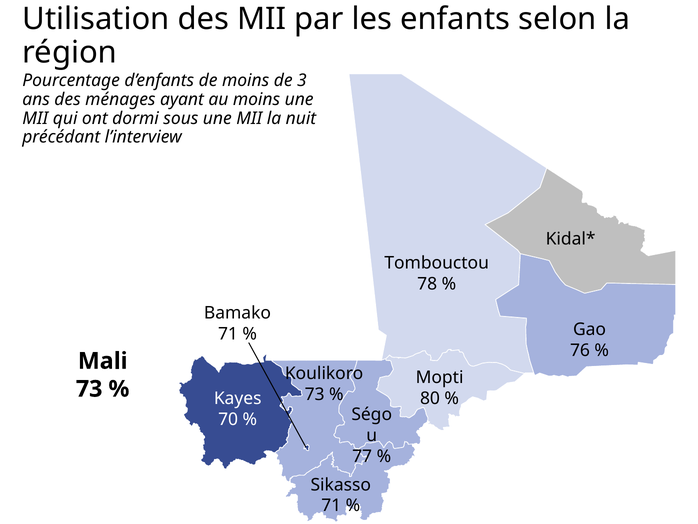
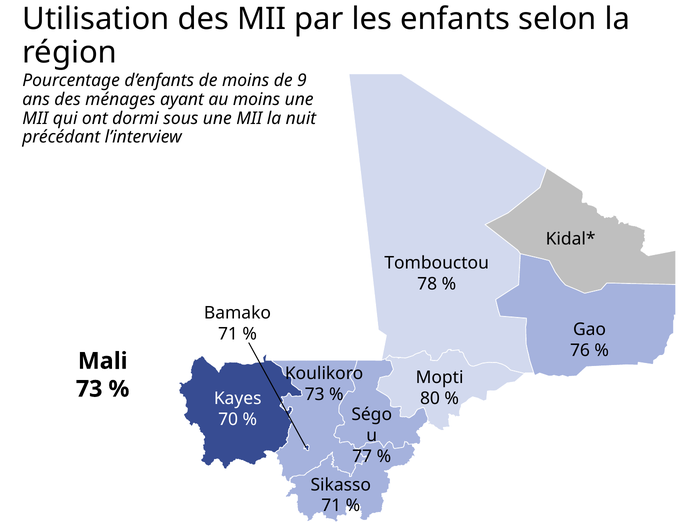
3: 3 -> 9 (302, 80)
